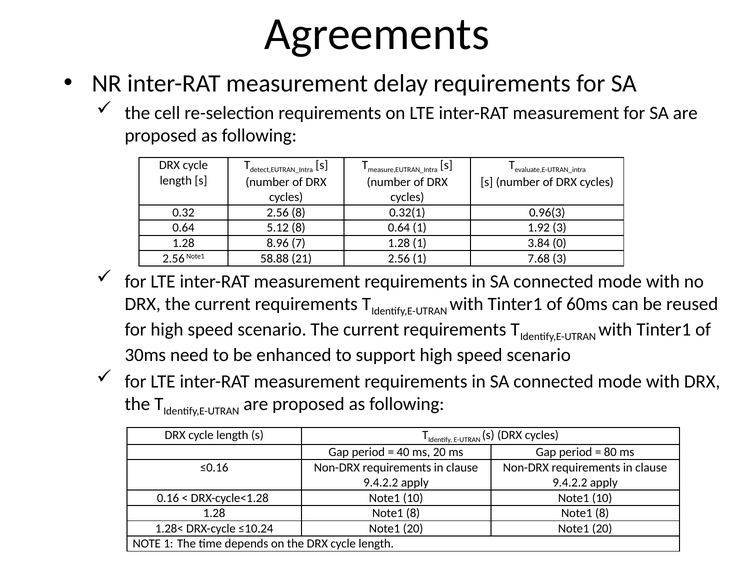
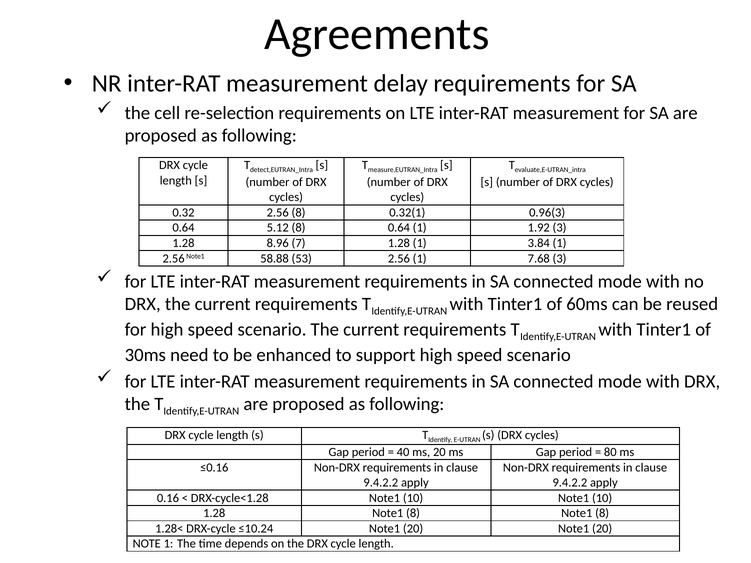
3.84 0: 0 -> 1 (560, 243)
21: 21 -> 53 (302, 259)
